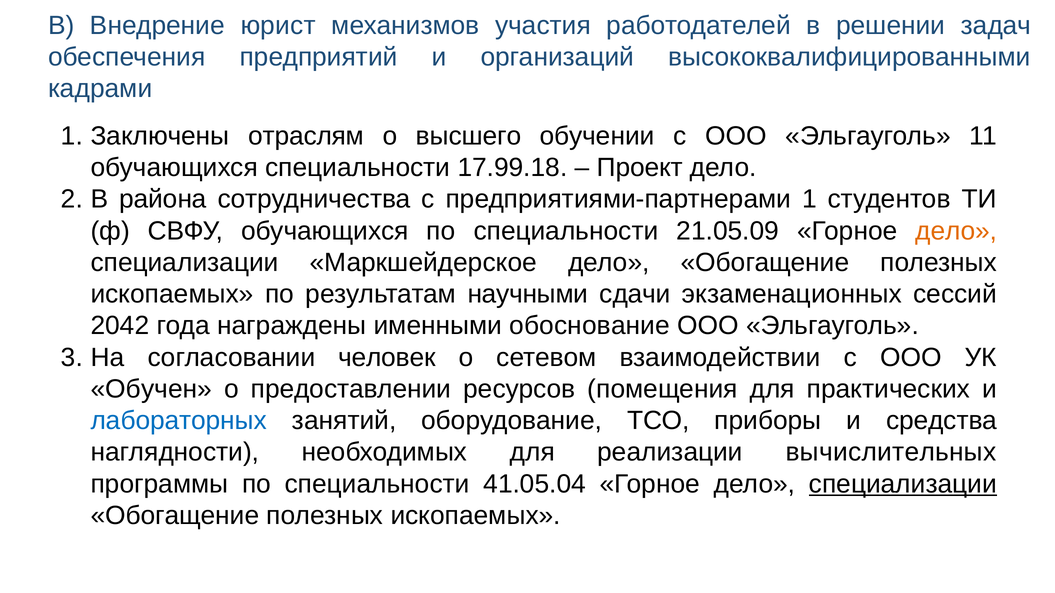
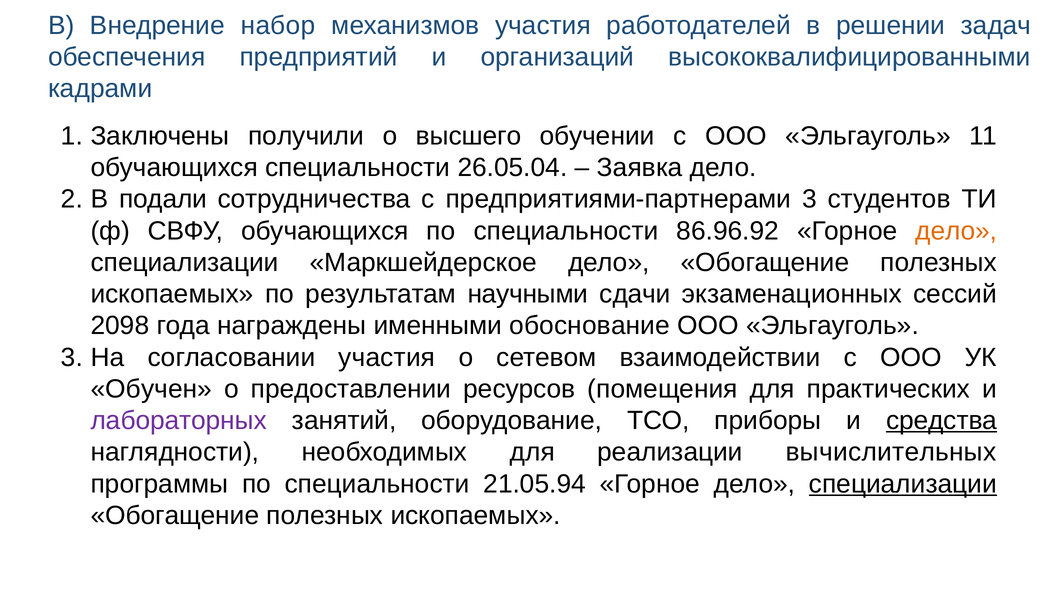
юрист: юрист -> набор (278, 25)
отраслям: отраслям -> получили (306, 136)
17.99.18: 17.99.18 -> 26.05.04 (512, 168)
Проект: Проект -> Заявка (640, 168)
района: района -> подали (163, 199)
предприятиями-партнерами 1: 1 -> 3 (809, 199)
21.05.09: 21.05.09 -> 86.96.92 (728, 231)
2042: 2042 -> 2098 (120, 326)
согласовании человек: человек -> участия (387, 358)
лабораторных colour: blue -> purple (179, 421)
средства underline: none -> present (942, 421)
41.05.04: 41.05.04 -> 21.05.94 (535, 484)
